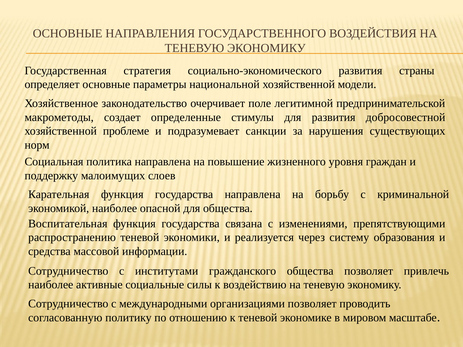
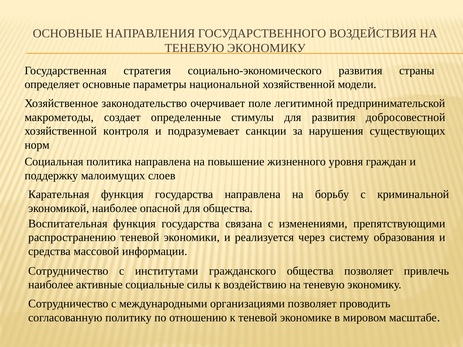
проблеме: проблеме -> контроля (126, 131)
